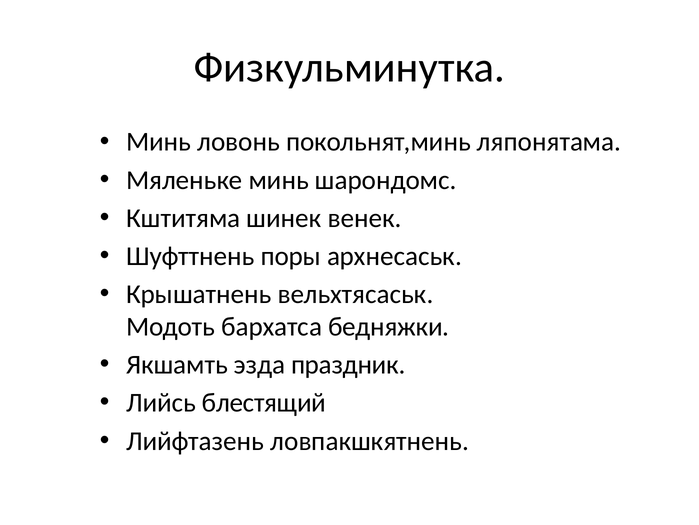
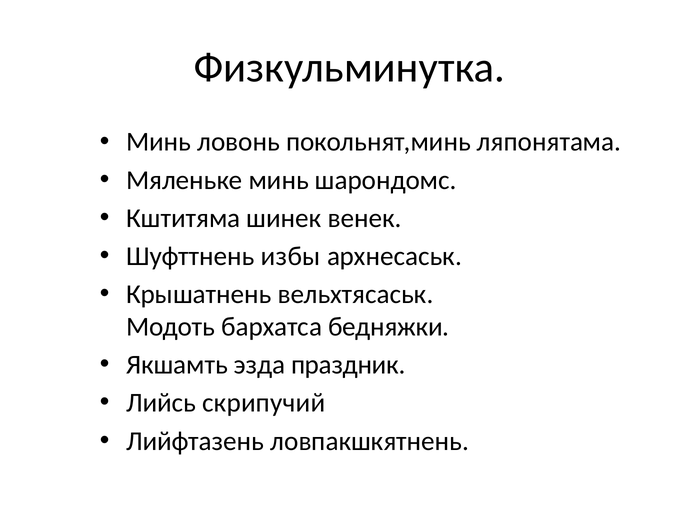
поры: поры -> избы (291, 256)
блестящий: блестящий -> скрипучий (264, 402)
